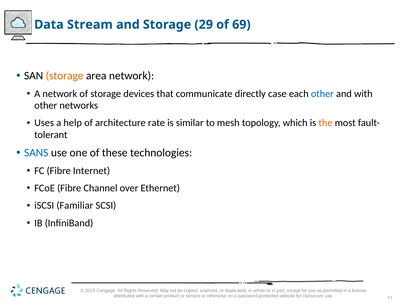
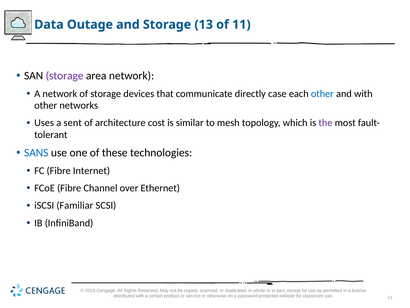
Stream: Stream -> Outage (90, 25)
29: 29 -> 13 (204, 25)
69: 69 -> 11 (241, 25)
storage colour: orange -> purple (65, 76)
help: help -> sent (73, 123)
rate: rate -> cost (156, 123)
the colour: orange -> purple (325, 123)
